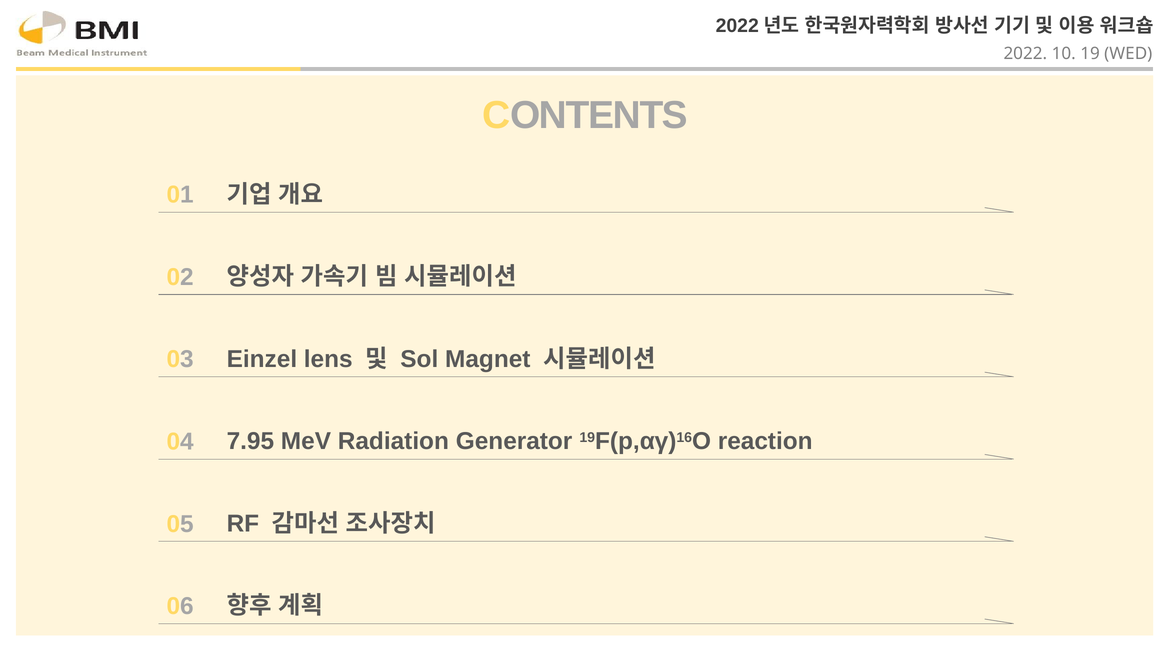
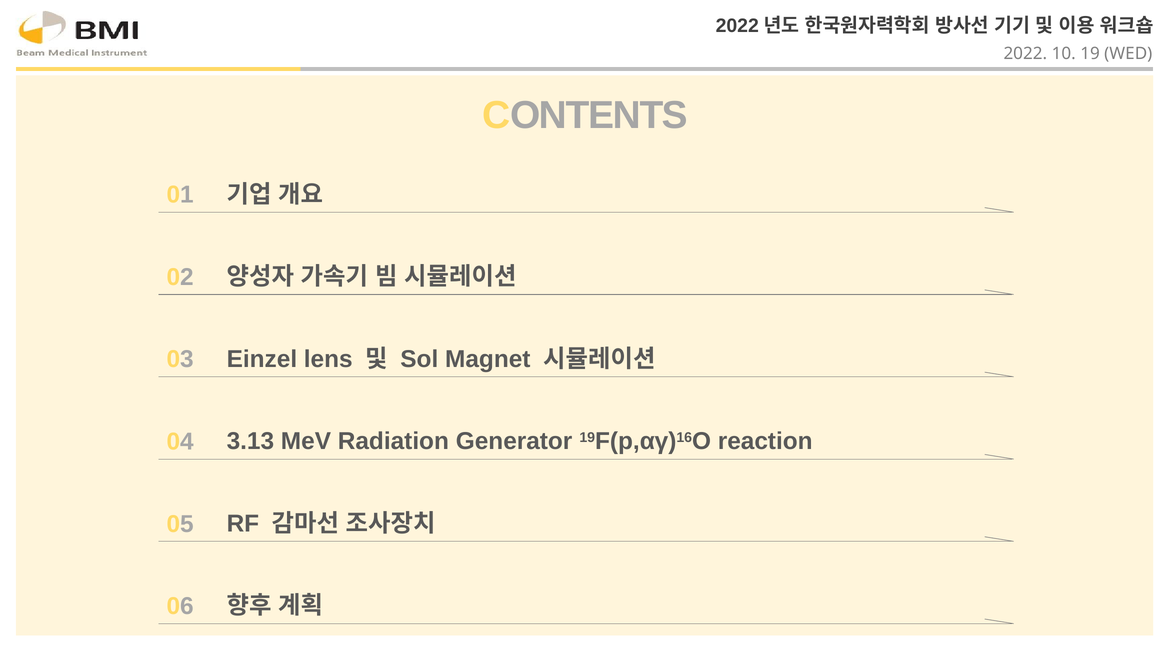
7.95: 7.95 -> 3.13 (250, 441)
